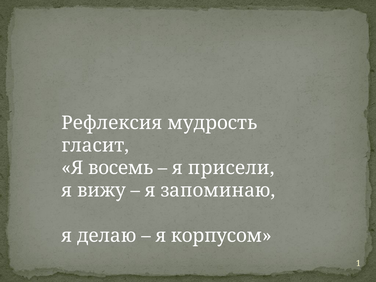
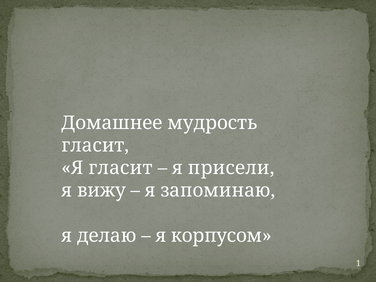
Рефлексия: Рефлексия -> Домашнее (112, 123)
Я восемь: восемь -> гласит (121, 168)
